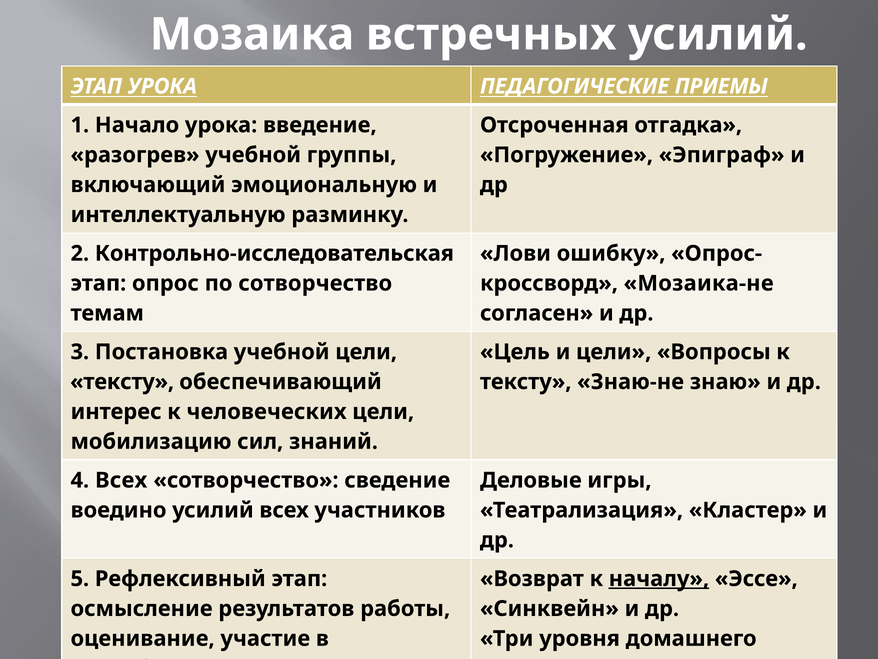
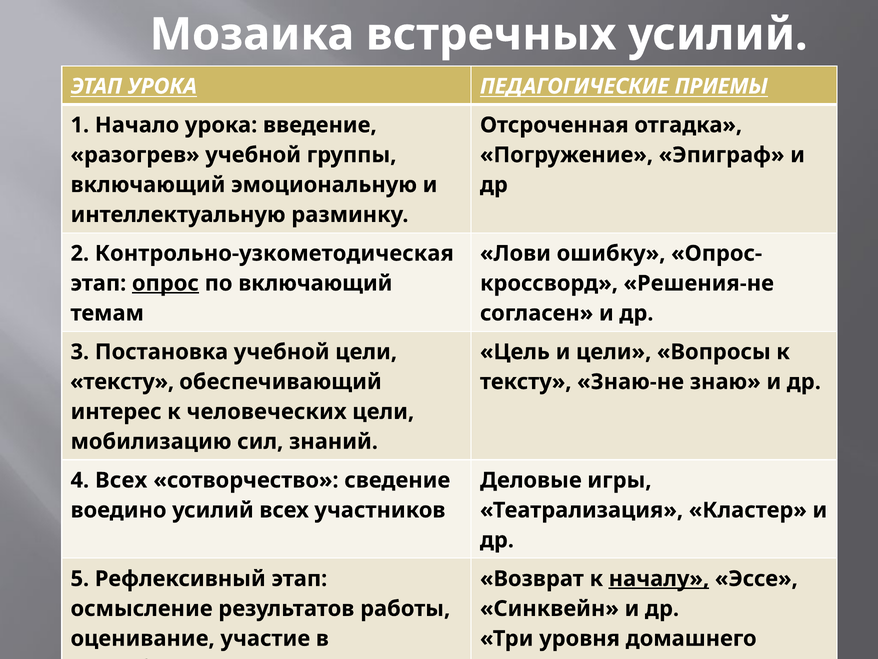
Контрольно-исследовательская: Контрольно-исследовательская -> Контрольно-узкометодическая (274, 253)
опрос underline: none -> present (165, 283)
по сотворчество: сотворчество -> включающий (315, 283)
Мозаика-не: Мозаика-не -> Решения-не (699, 283)
